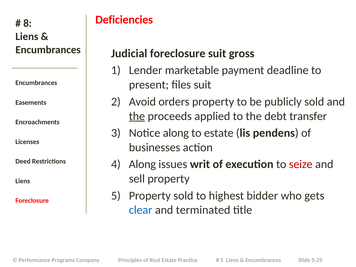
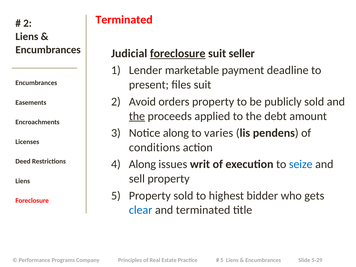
Deficiencies: Deficiencies -> Terminated (124, 20)
8: 8 -> 2 (28, 23)
foreclosure underline: none -> present (178, 53)
gross: gross -> seller (242, 53)
transfer: transfer -> amount (308, 116)
to estate: estate -> varies (219, 133)
businesses: businesses -> conditions (155, 147)
seize colour: red -> blue (301, 164)
